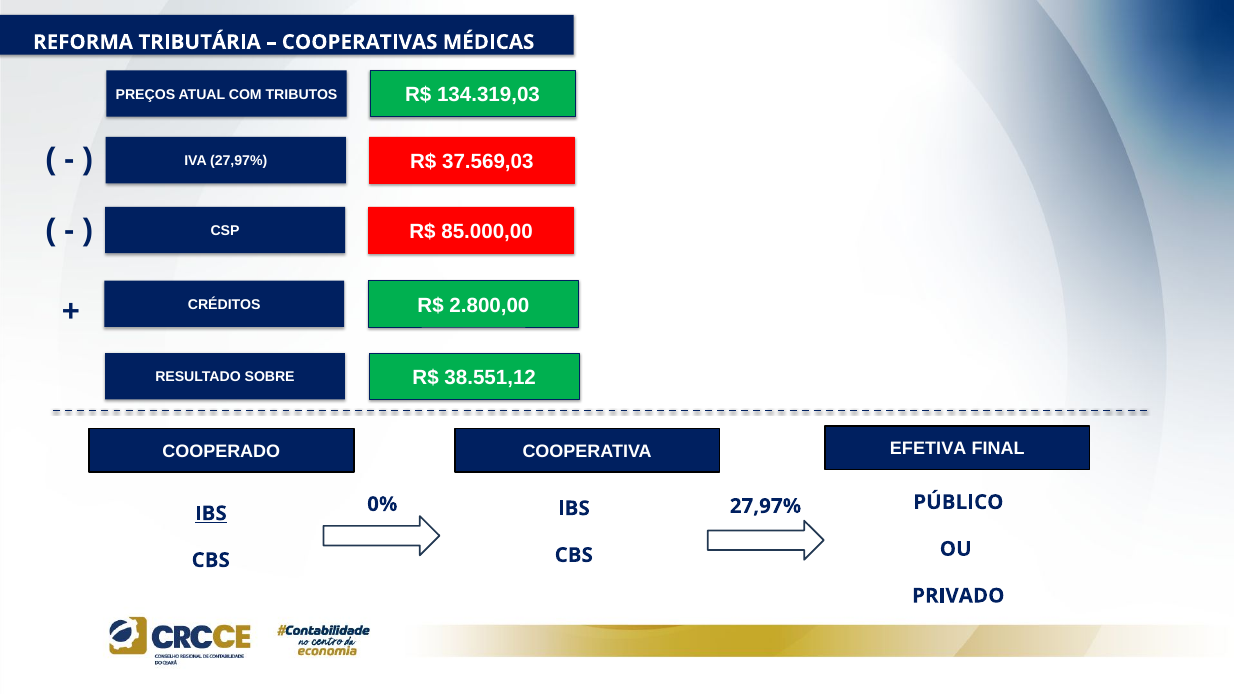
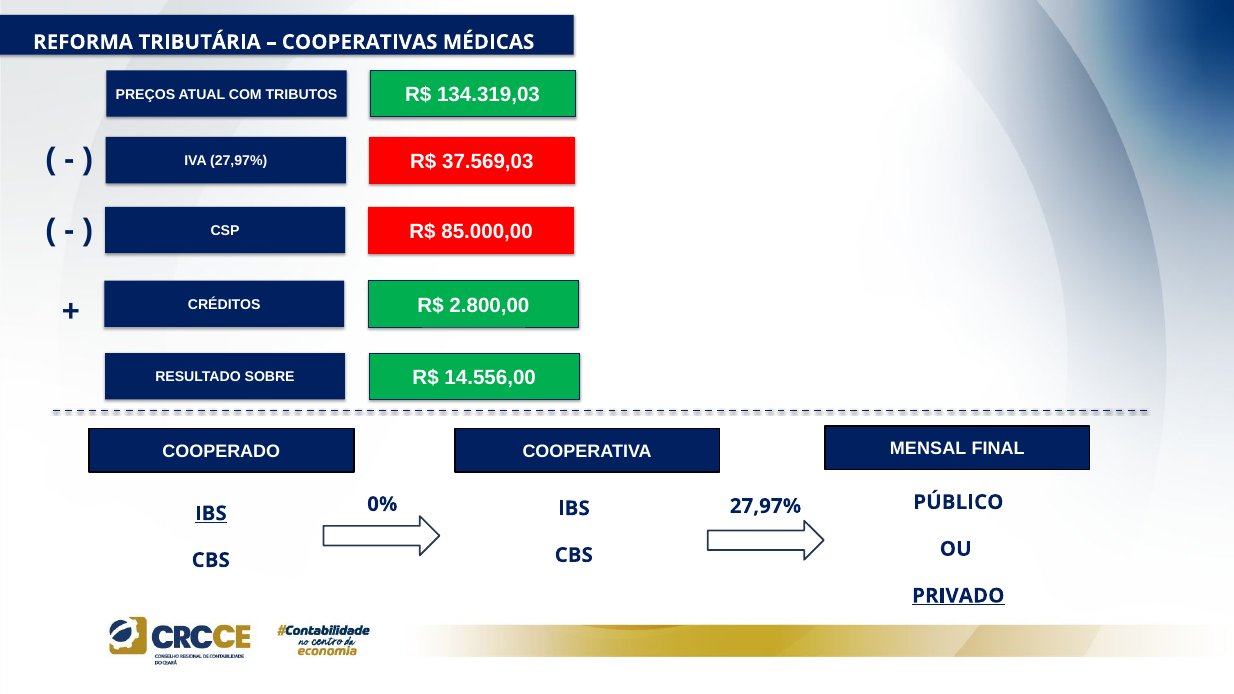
38.551,12: 38.551,12 -> 14.556,00 (490, 378)
EFETIVA: EFETIVA -> MENSAL (928, 449)
PRIVADO underline: none -> present (958, 596)
